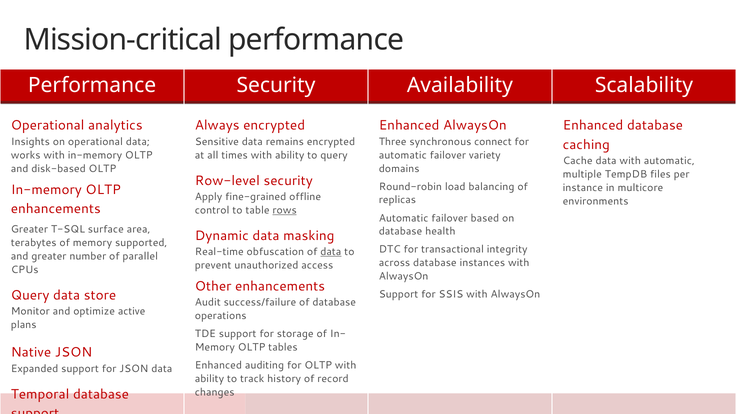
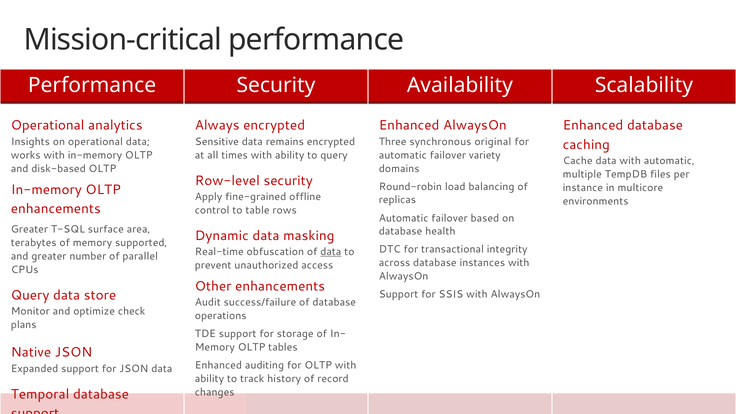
connect: connect -> original (493, 142)
rows underline: present -> none (285, 210)
active: active -> check (132, 311)
